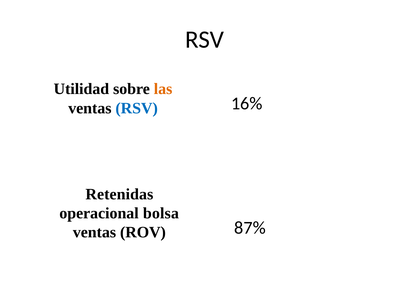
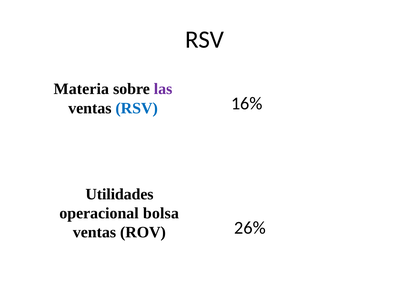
Utilidad: Utilidad -> Materia (81, 89)
las colour: orange -> purple (163, 89)
Retenidas: Retenidas -> Utilidades (119, 195)
87%: 87% -> 26% (250, 228)
